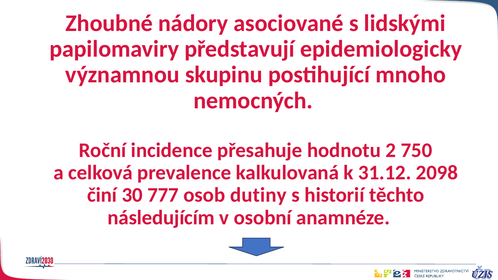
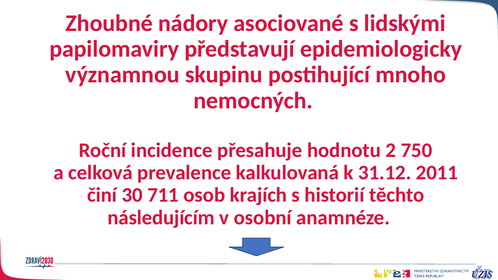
2098: 2098 -> 2011 (437, 173)
777: 777 -> 711 (163, 195)
dutiny: dutiny -> krajích (258, 195)
